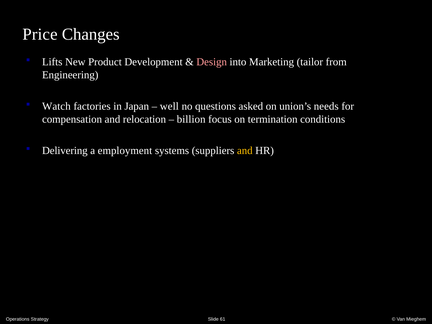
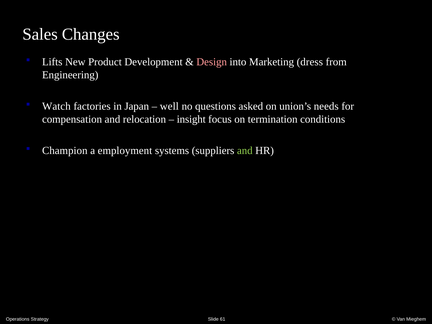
Price: Price -> Sales (40, 34)
tailor: tailor -> dress (310, 62)
billion: billion -> insight (191, 119)
Delivering: Delivering -> Champion (65, 151)
and colour: yellow -> light green (245, 151)
